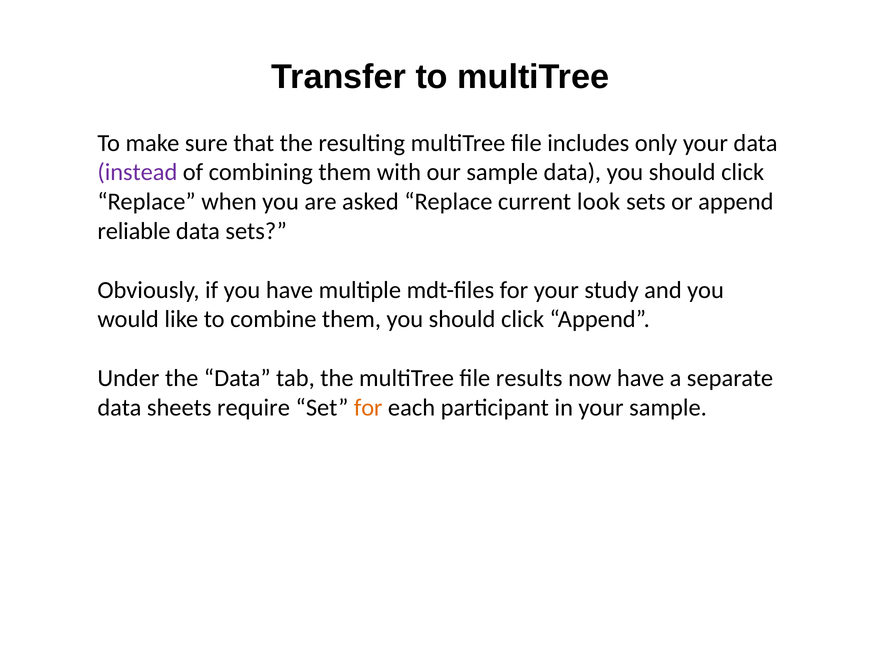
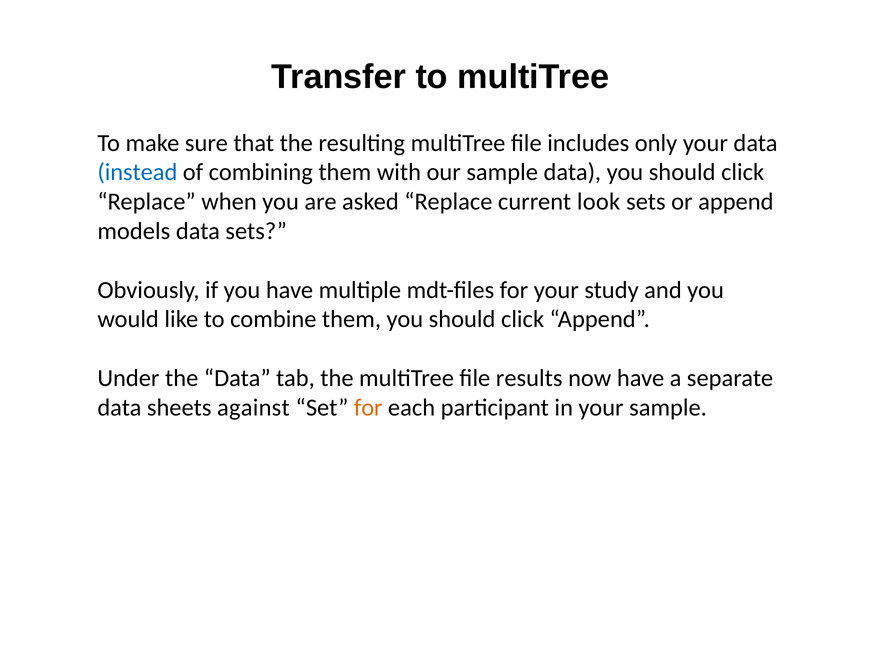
instead colour: purple -> blue (137, 172)
reliable: reliable -> models (134, 231)
require: require -> against (253, 407)
